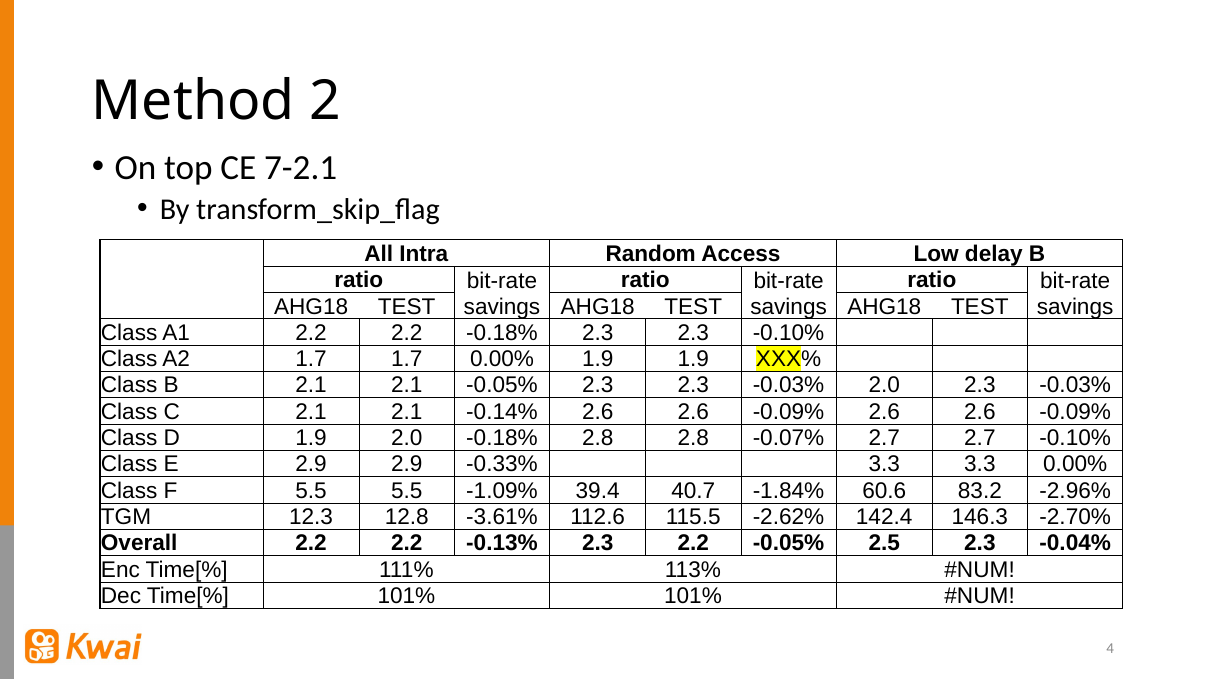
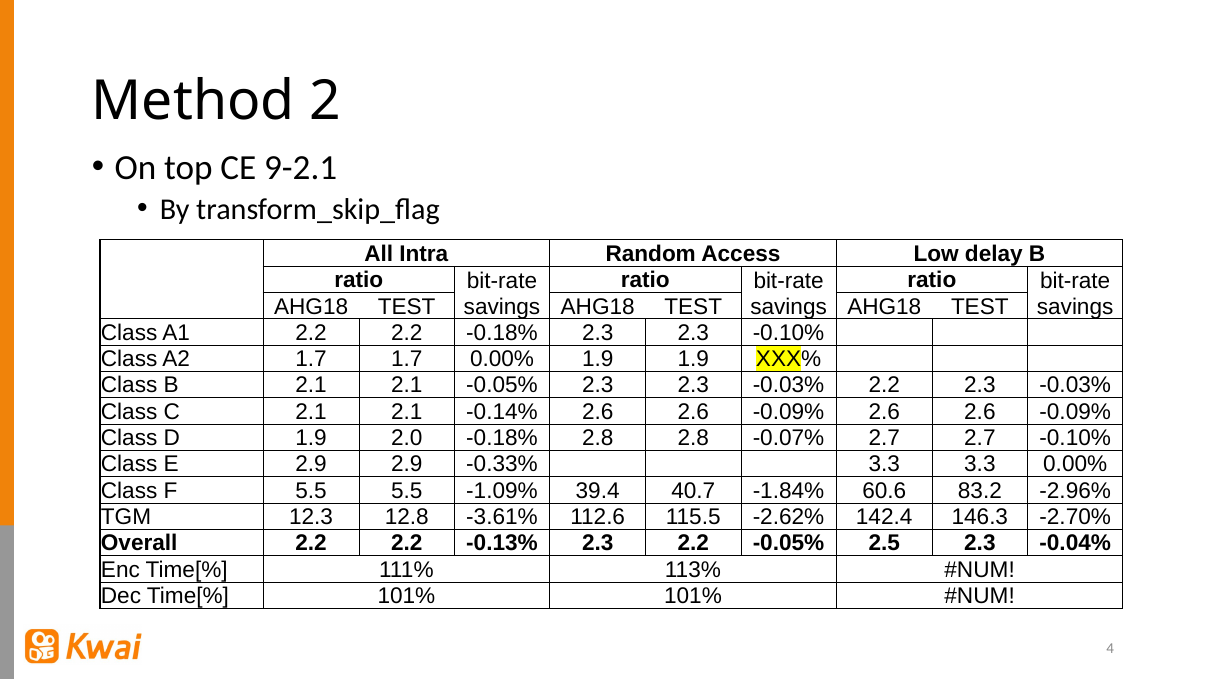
7-2.1: 7-2.1 -> 9-2.1 (301, 167)
-0.03% 2.0: 2.0 -> 2.2 (884, 385)
